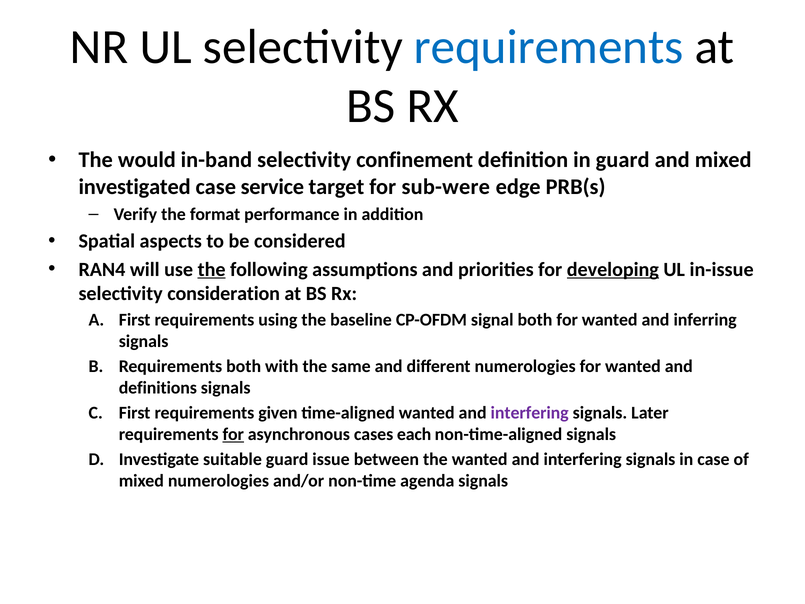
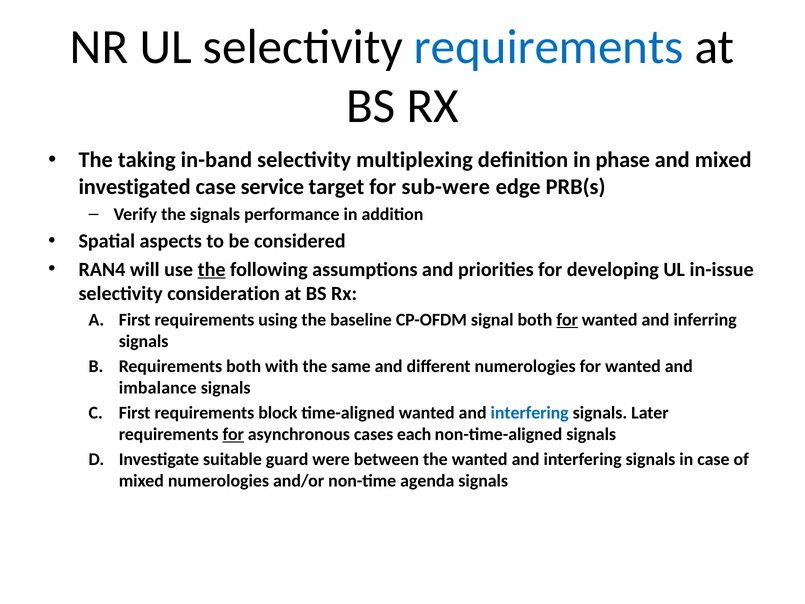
would: would -> taking (147, 160)
confinement: confinement -> multiplexing (414, 160)
in guard: guard -> phase (623, 160)
the format: format -> signals (215, 214)
developing underline: present -> none (613, 269)
for underline: none -> present (567, 320)
definitions: definitions -> imbalance (158, 388)
given: given -> block (278, 413)
interfering colour: purple -> blue (530, 413)
issue: issue -> were (331, 459)
